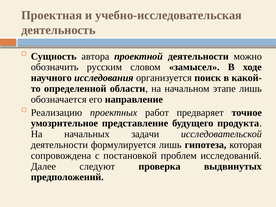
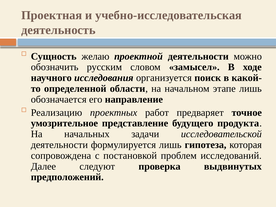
автора: автора -> желаю (95, 56)
